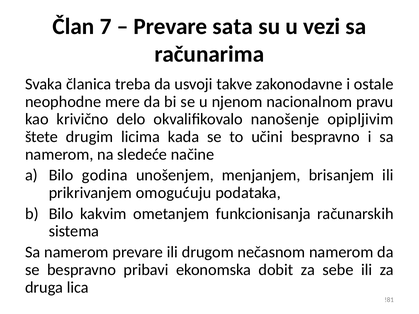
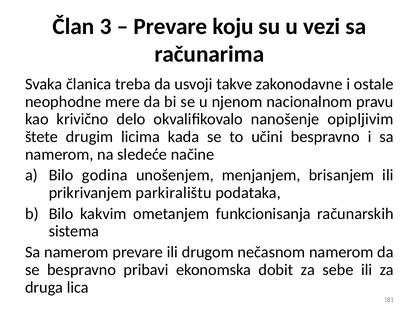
7: 7 -> 3 (106, 26)
sata: sata -> koju (233, 26)
omogućuju: omogućuju -> parkiralištu (174, 193)
